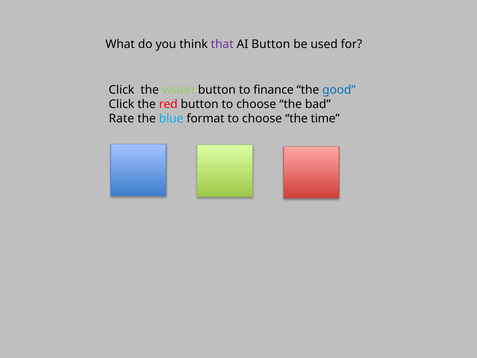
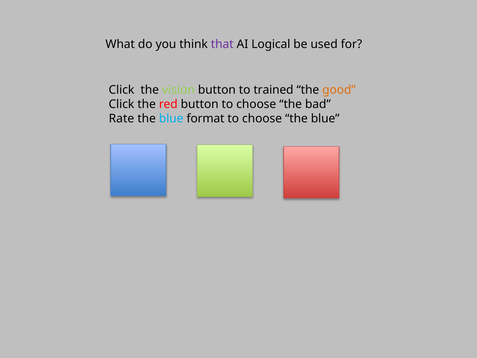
AI Button: Button -> Logical (271, 44)
finance: finance -> trained (274, 90)
good colour: blue -> orange (339, 90)
choose the time: time -> blue (325, 119)
